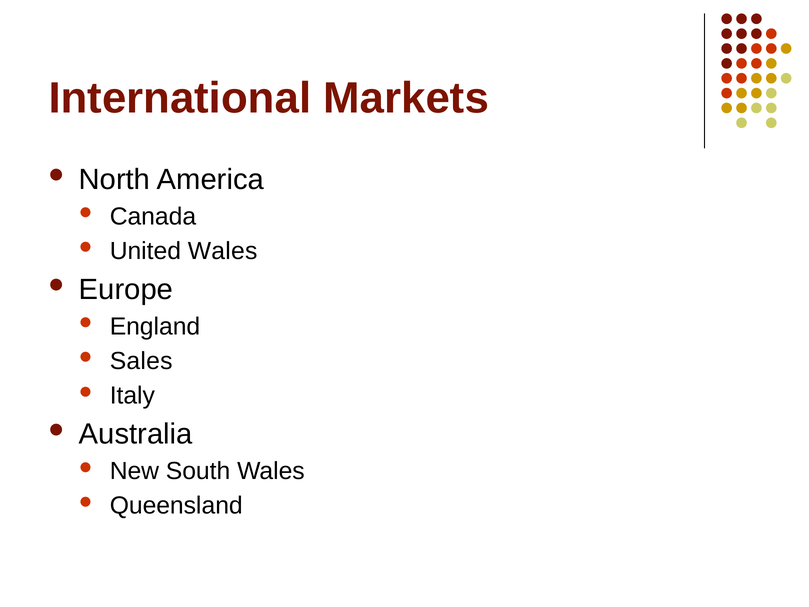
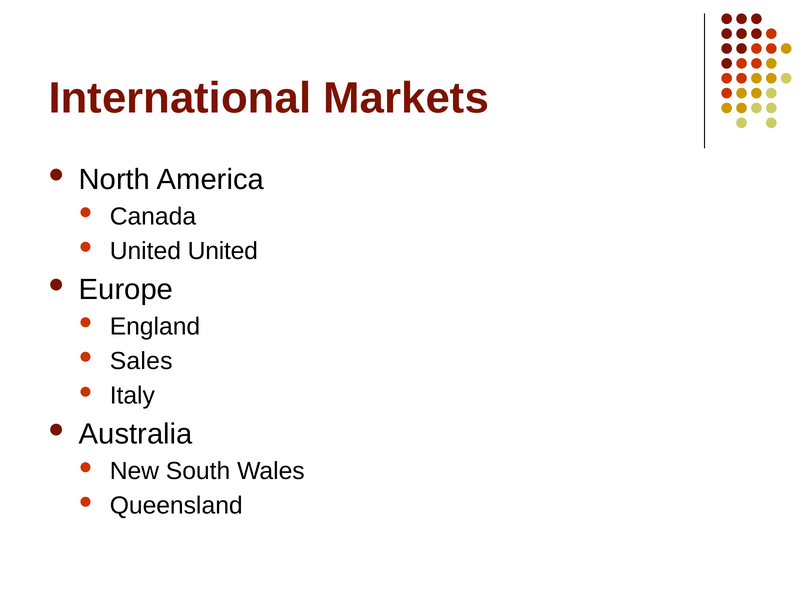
United Wales: Wales -> United (223, 251)
